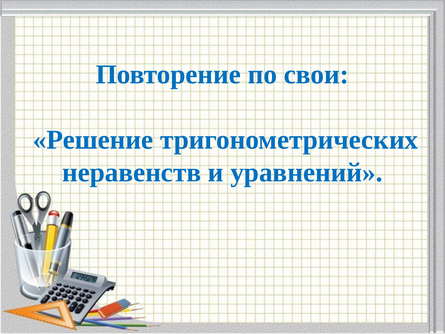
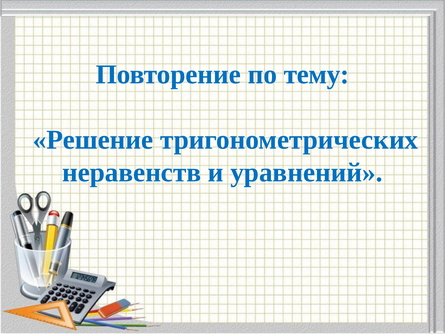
свои: свои -> тему (317, 74)
